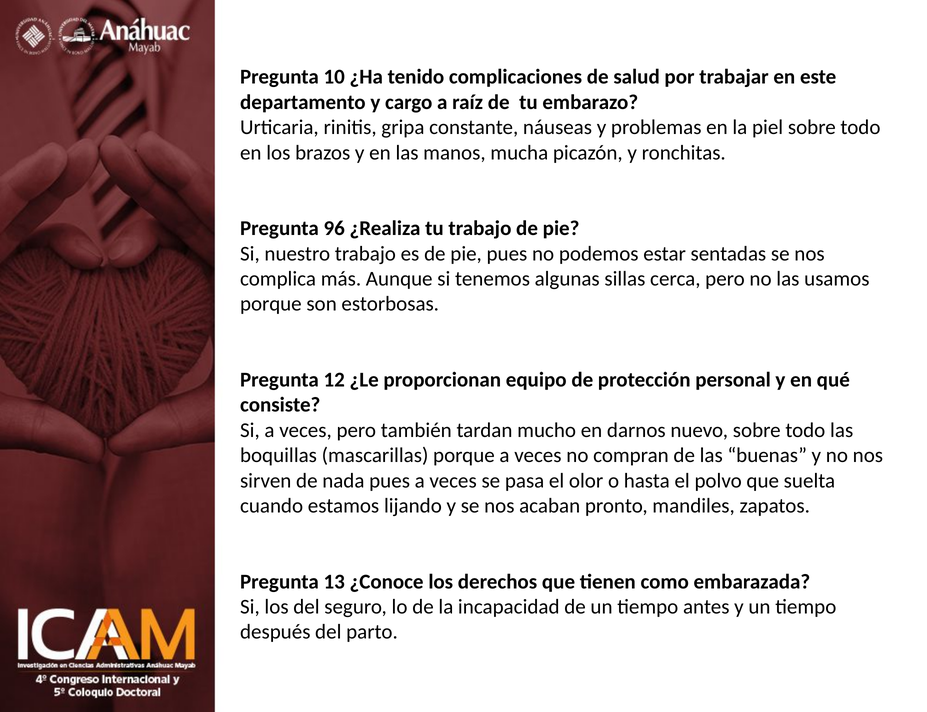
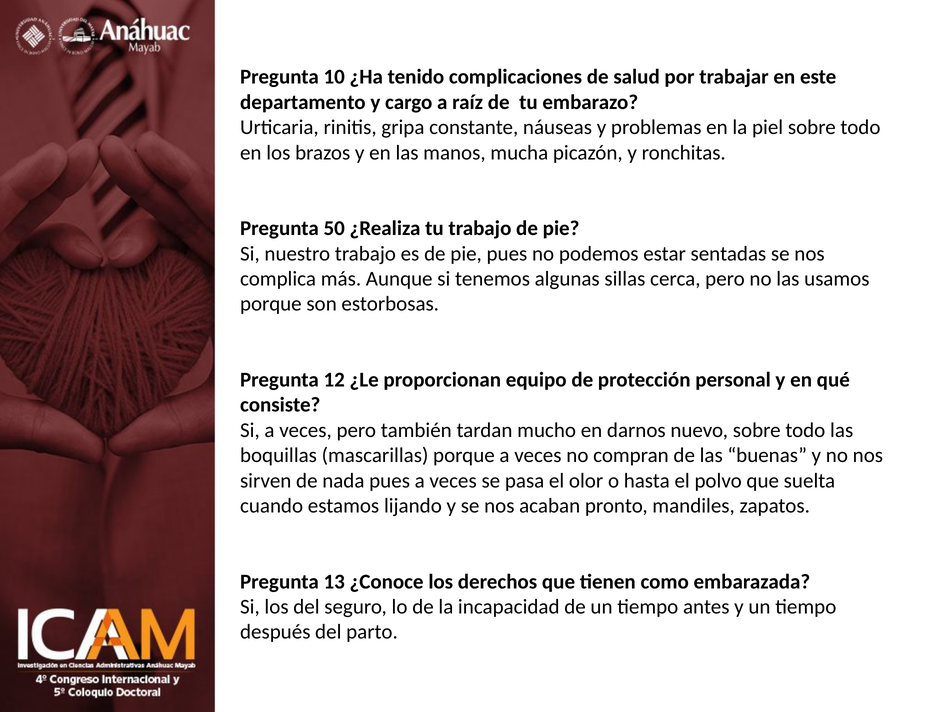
96: 96 -> 50 (334, 228)
